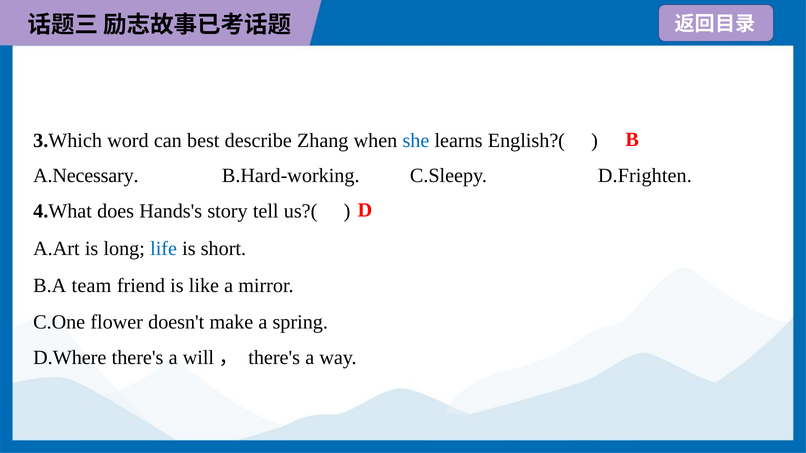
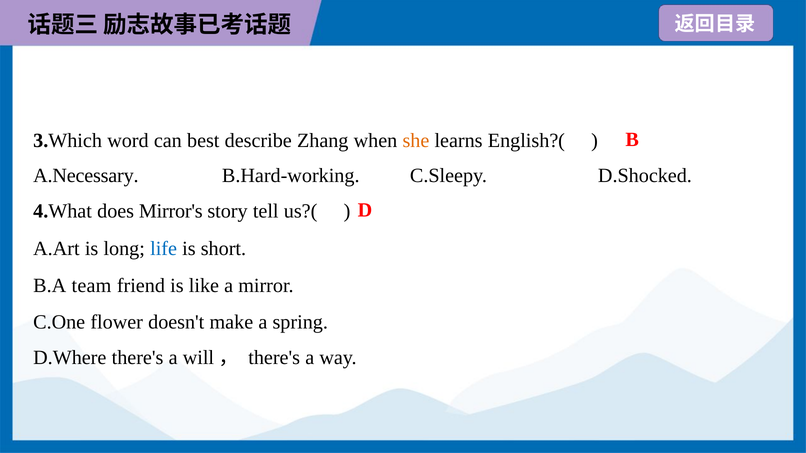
she colour: blue -> orange (416, 141)
D.Frighten: D.Frighten -> D.Shocked (645, 176)
Hands's: Hands's -> Mirror's (171, 211)
